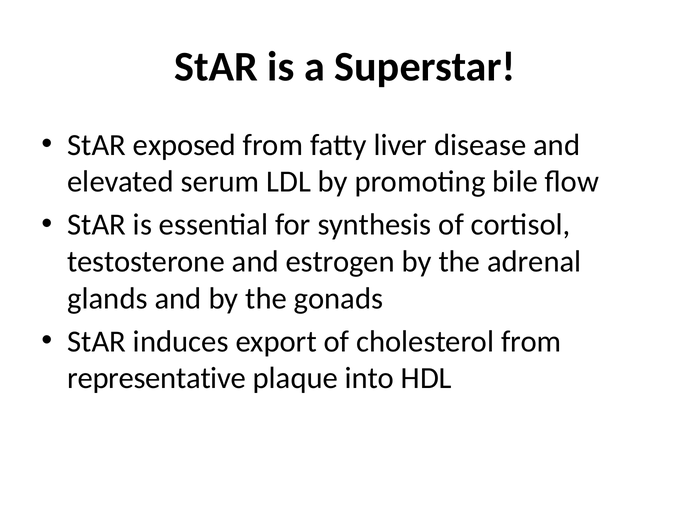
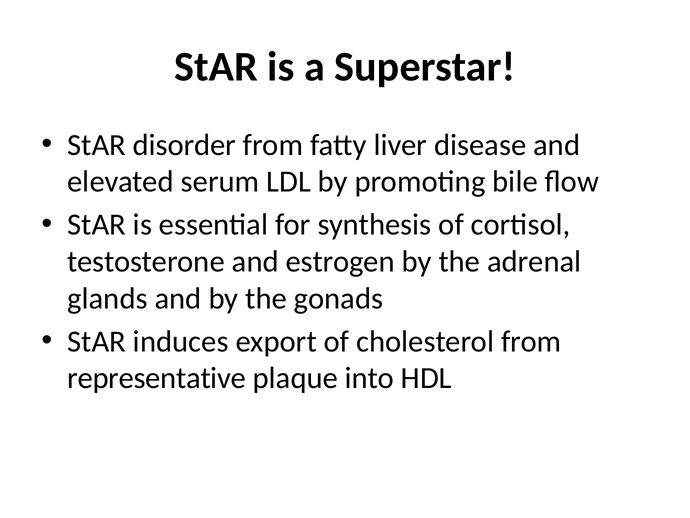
exposed: exposed -> disorder (184, 145)
